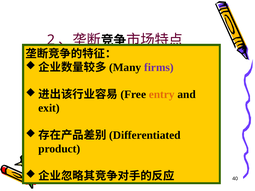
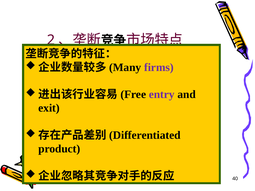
entry colour: orange -> purple (162, 95)
